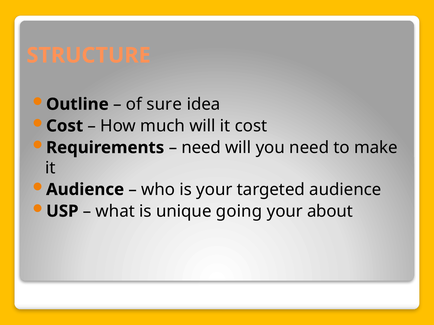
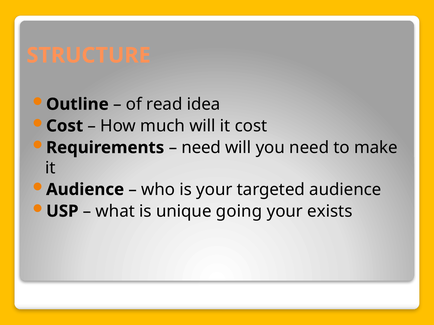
sure: sure -> read (164, 104)
about: about -> exists (330, 211)
